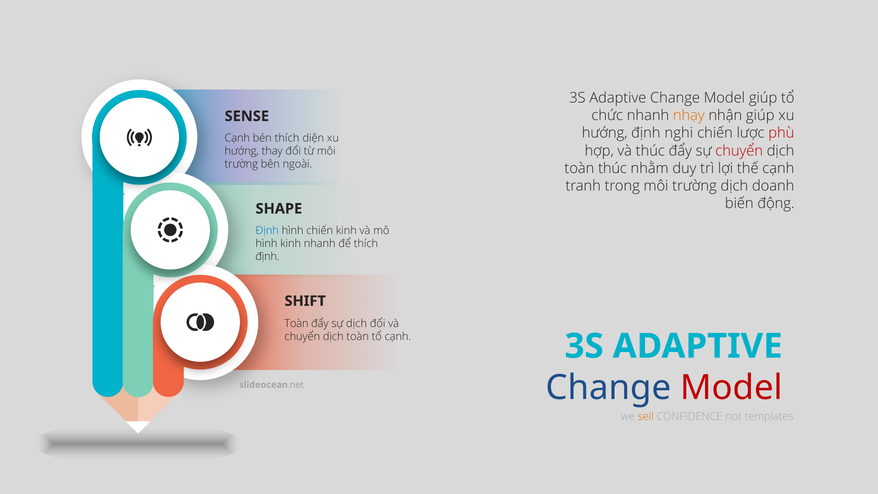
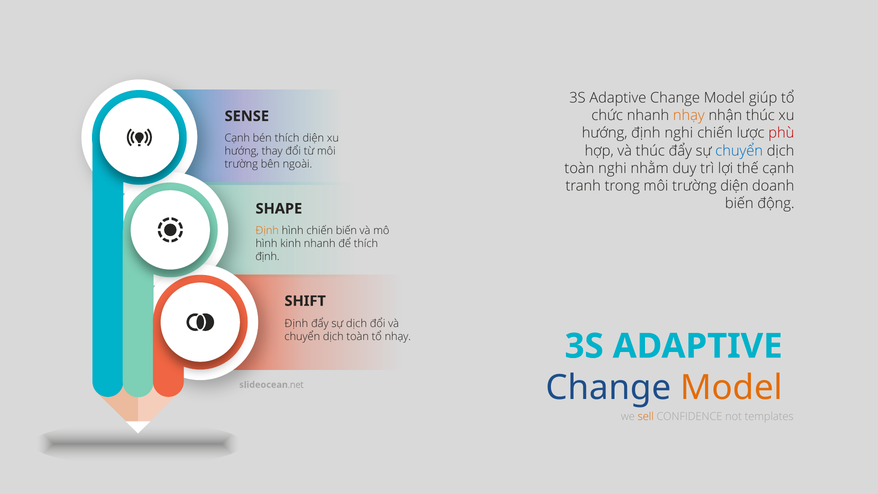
nhận giúp: giúp -> thúc (760, 116)
chuyển colour: red -> blue (739, 151)
toàn thúc: thúc -> nghi (612, 168)
trường dịch: dịch -> diện (734, 186)
Định colour: blue -> orange (267, 230)
chiến kinh: kinh -> biến (346, 230)
Toàn: Toàn -> Định (296, 324)
tổ cạnh: cạnh -> nhạy (398, 337)
Model colour: red -> orange (731, 388)
